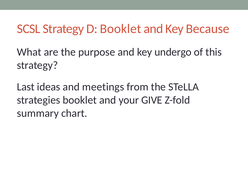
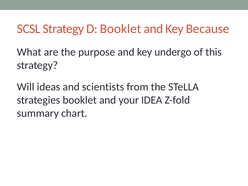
Last: Last -> Will (26, 87)
meetings: meetings -> scientists (103, 87)
GIVE: GIVE -> IDEA (152, 100)
